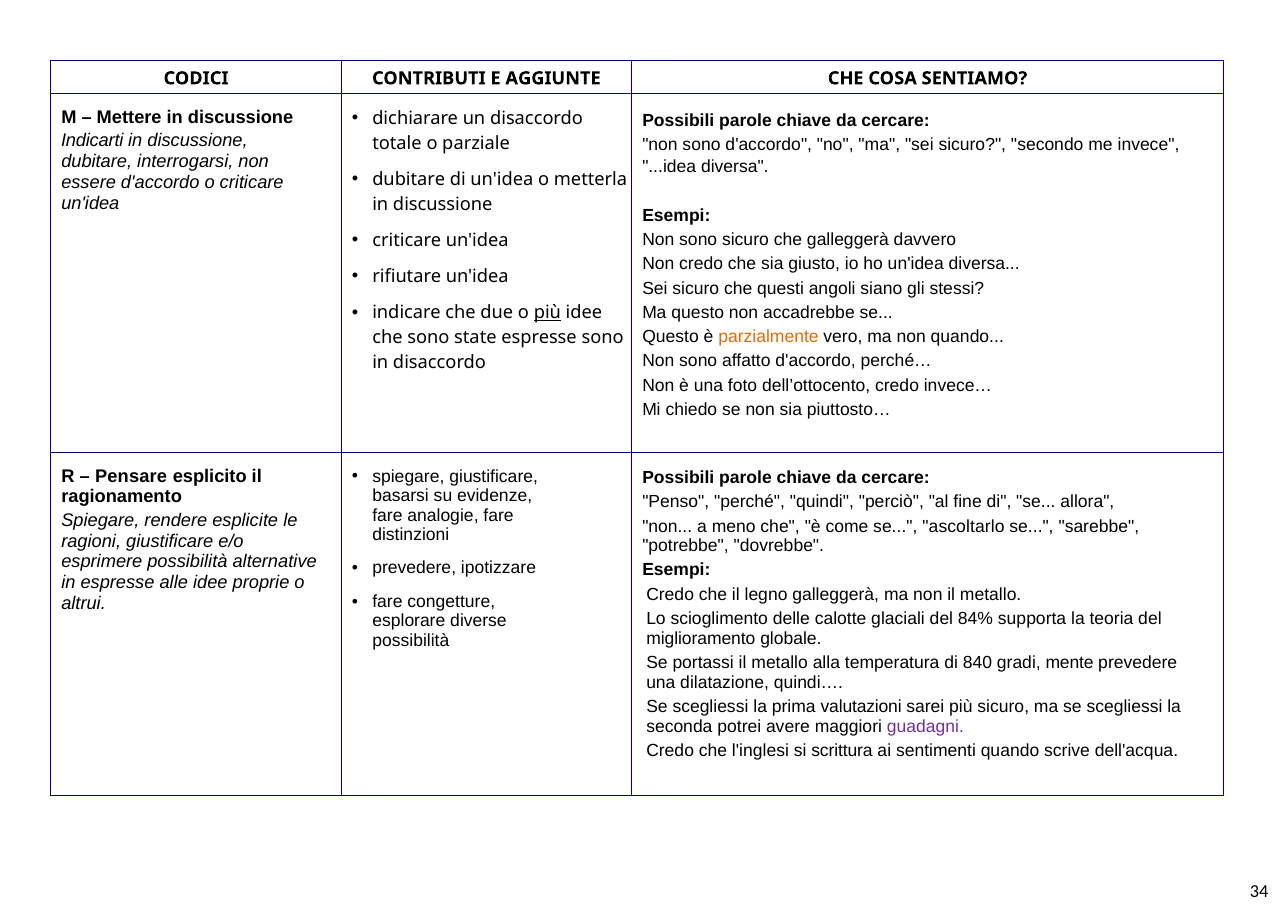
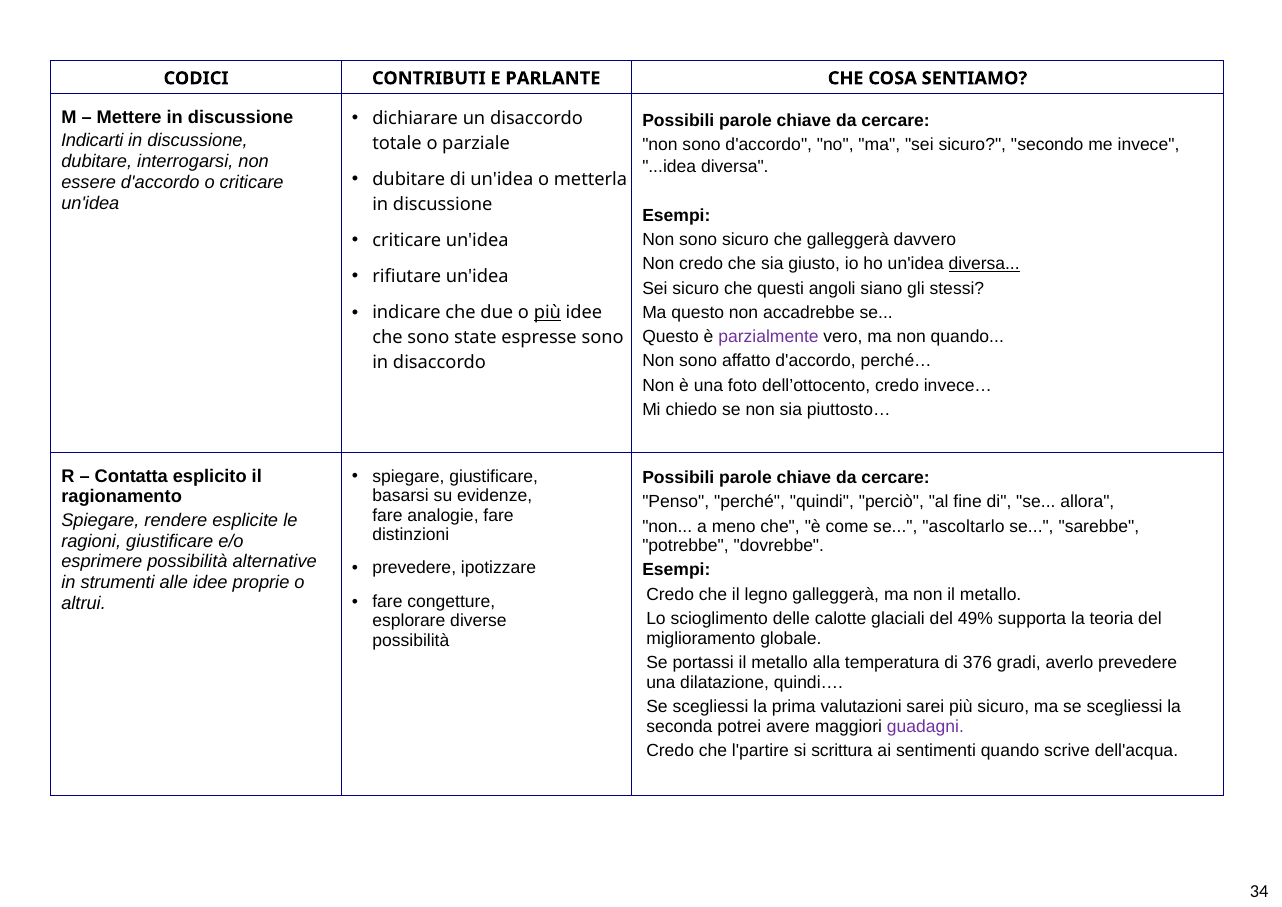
AGGIUNTE: AGGIUNTE -> PARLANTE (553, 78)
diversa underline: none -> present (984, 264)
parzialmente colour: orange -> purple (768, 337)
Pensare: Pensare -> Contatta (131, 476)
in espresse: espresse -> strumenti (118, 582)
84%: 84% -> 49% (975, 619)
840: 840 -> 376 (977, 663)
mente: mente -> averlo (1069, 663)
l'inglesi: l'inglesi -> l'partire (760, 751)
